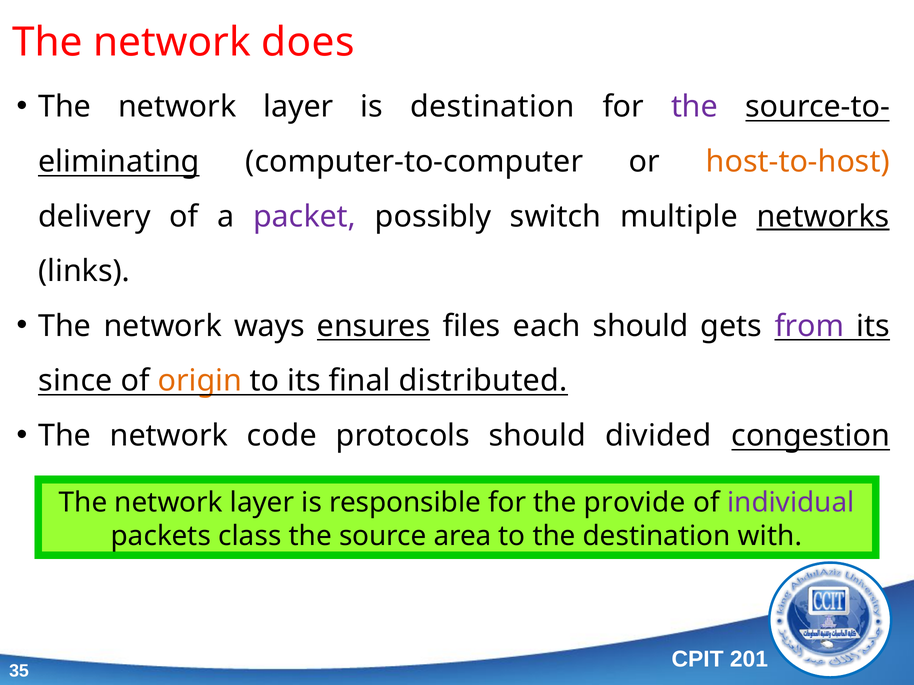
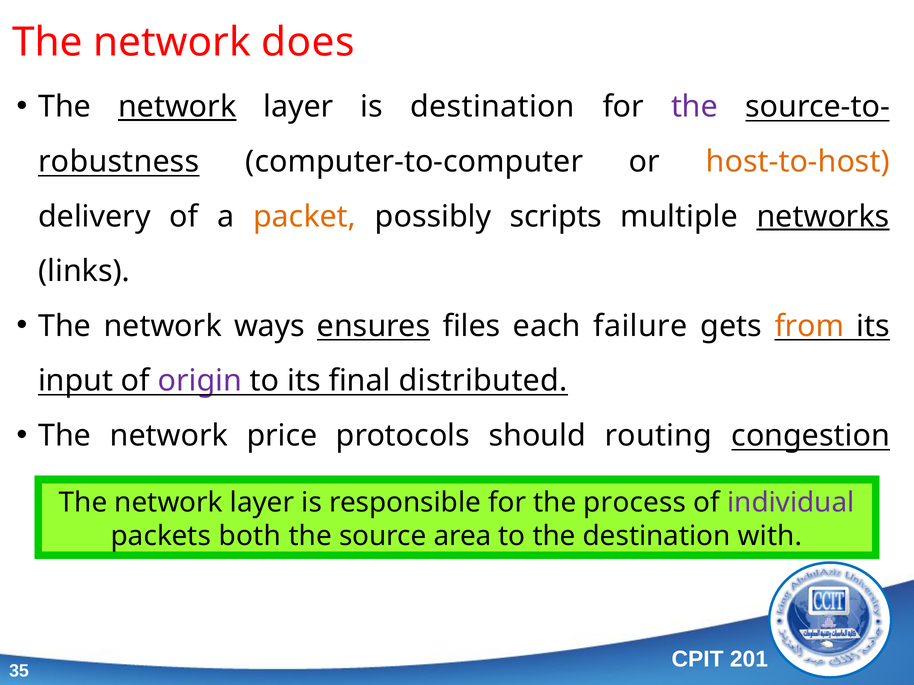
network underline: none -> present (177, 107)
eliminating: eliminating -> robustness (119, 162)
packet colour: purple -> orange (305, 217)
switch: switch -> scripts (556, 217)
each should: should -> failure (640, 326)
from colour: purple -> orange (809, 326)
since: since -> input (76, 381)
origin colour: orange -> purple (200, 381)
code: code -> price (282, 436)
divided: divided -> routing (658, 436)
provide: provide -> process (635, 503)
class: class -> both (250, 537)
